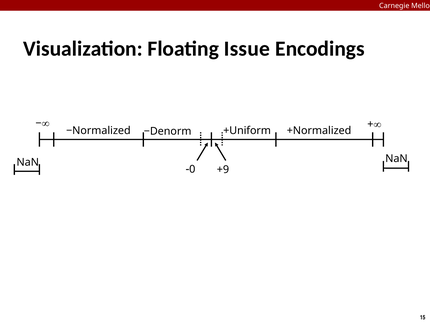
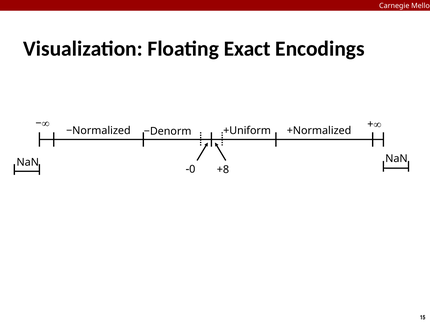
Issue: Issue -> Exact (247, 49)
+9: +9 -> +8 (223, 169)
